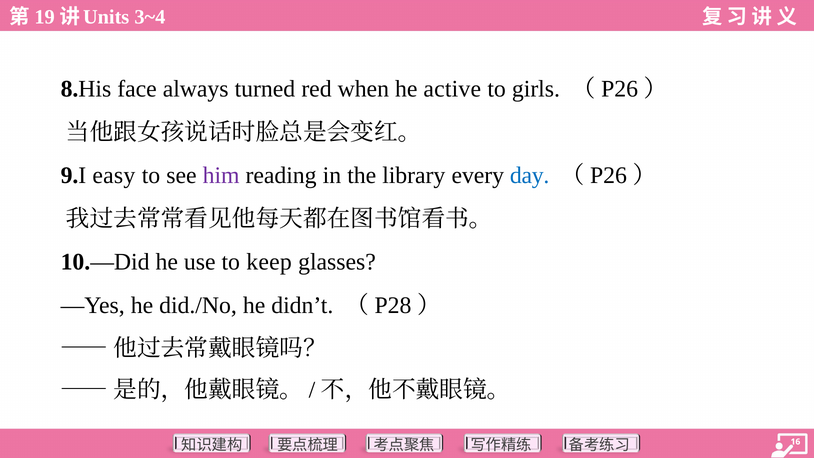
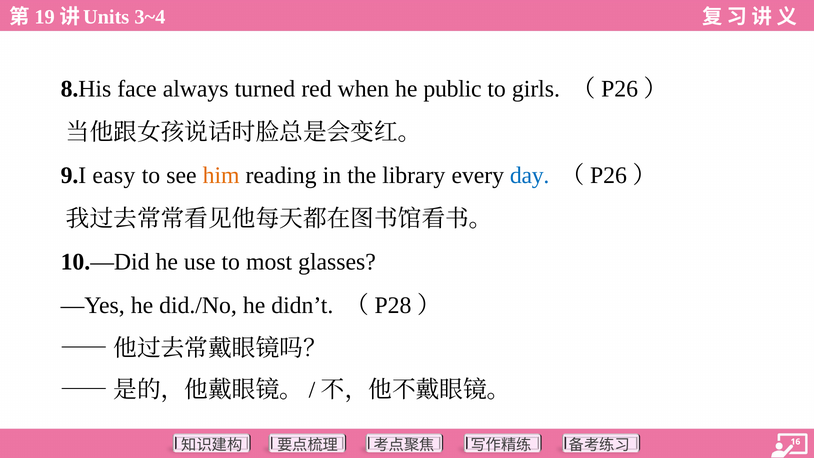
active: active -> public (452, 89)
him colour: purple -> orange (221, 175)
keep: keep -> most (269, 262)
